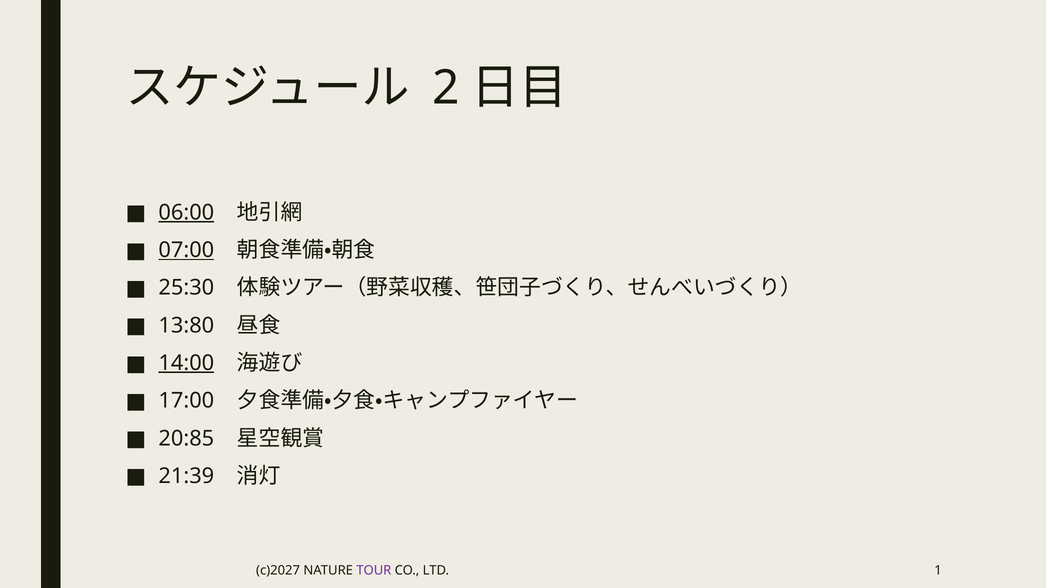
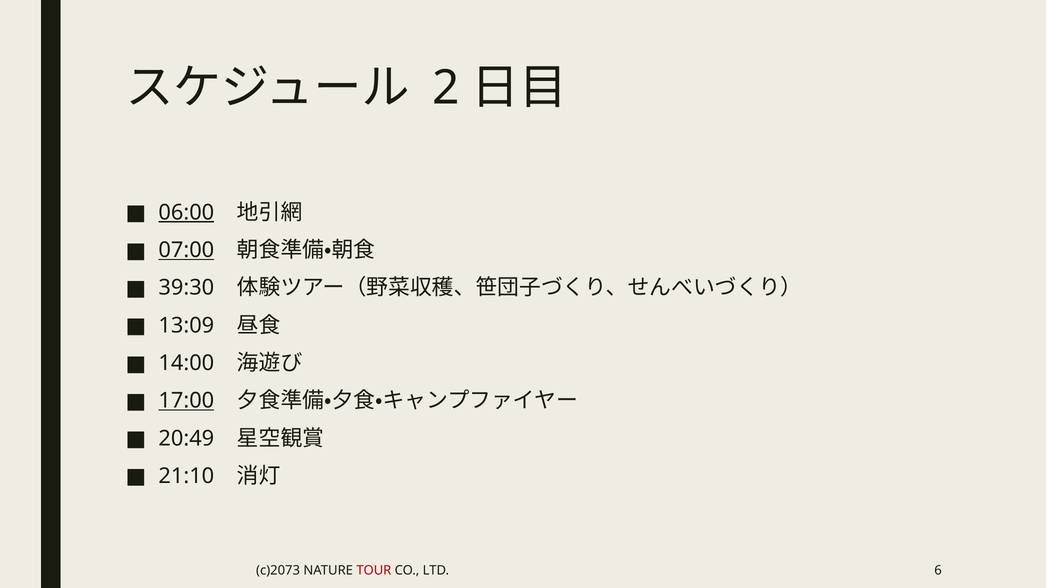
25:30: 25:30 -> 39:30 (186, 288)
13:80: 13:80 -> 13:09 (186, 326)
14:00 underline: present -> none (186, 363)
17:00 underline: none -> present (186, 401)
20:85: 20:85 -> 20:49 (186, 439)
21:39: 21:39 -> 21:10 (186, 476)
c)2027: c)2027 -> c)2073 (278, 571)
TOUR colour: purple -> red (374, 571)
1: 1 -> 6 (938, 571)
